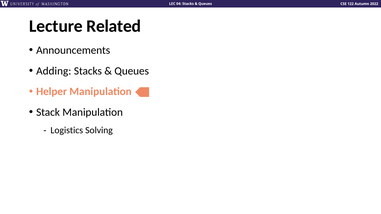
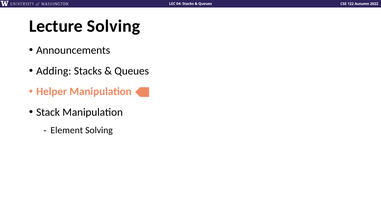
Lecture Related: Related -> Solving (114, 26)
Logistics: Logistics -> Element (67, 130)
